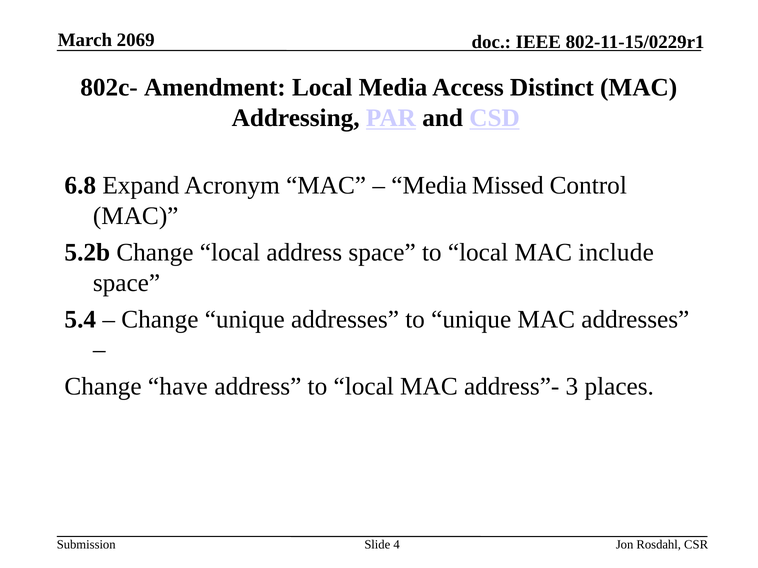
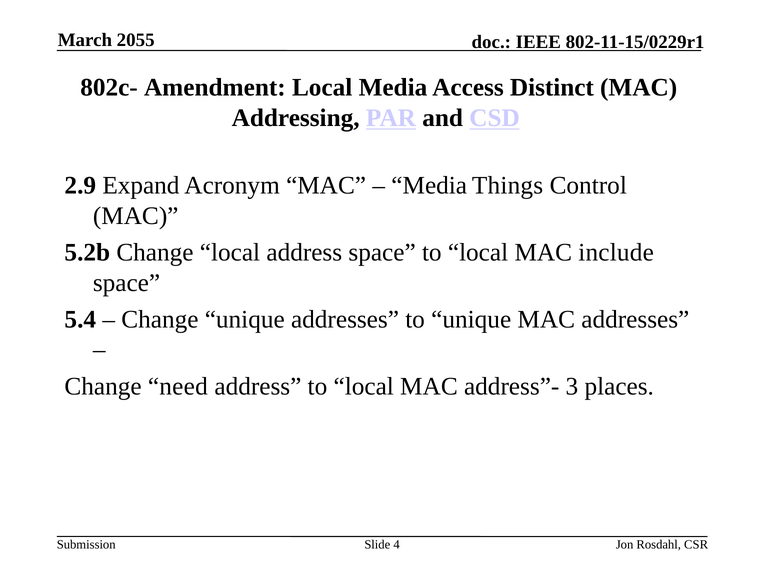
2069: 2069 -> 2055 (136, 40)
6.8: 6.8 -> 2.9 (80, 186)
Missed: Missed -> Things (508, 186)
have: have -> need (178, 387)
